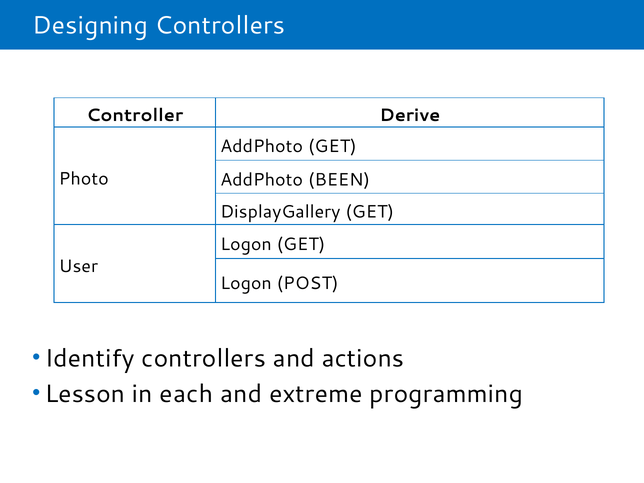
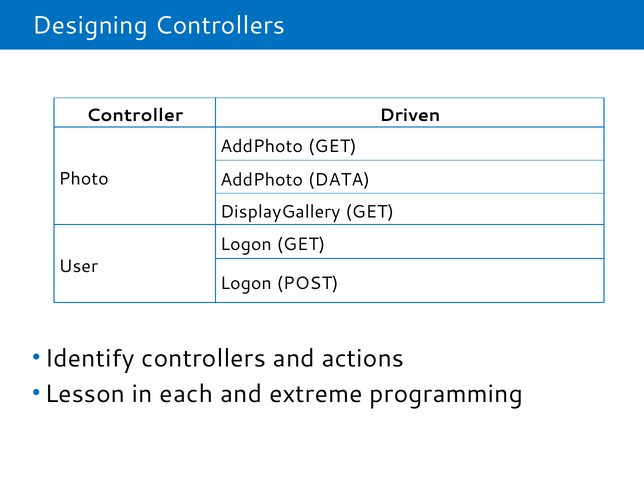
Derive: Derive -> Driven (410, 115)
BEEN: BEEN -> DATA (339, 180)
